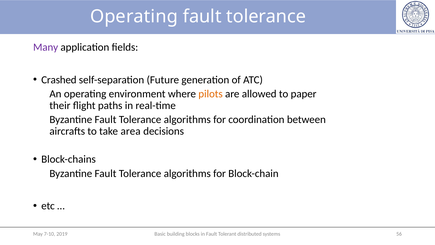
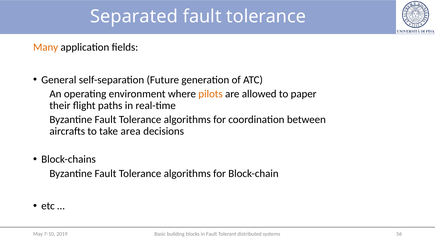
Operating: Operating -> Separated (134, 17)
Many colour: purple -> orange (46, 47)
Crashed: Crashed -> General (59, 80)
